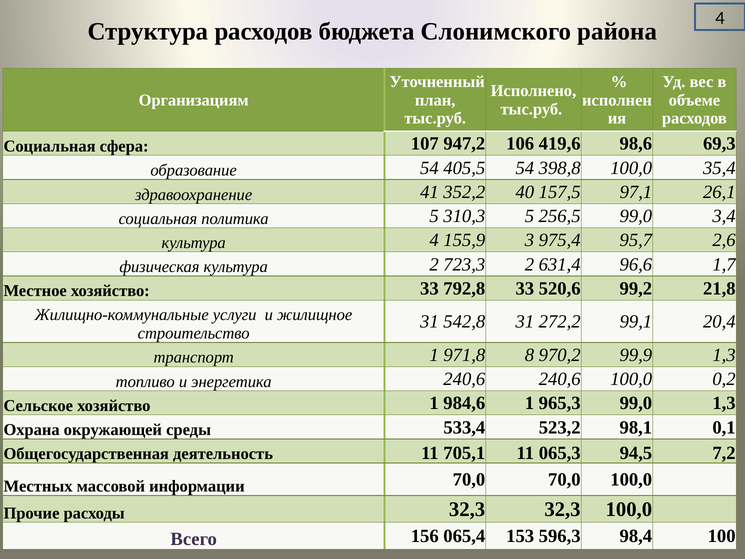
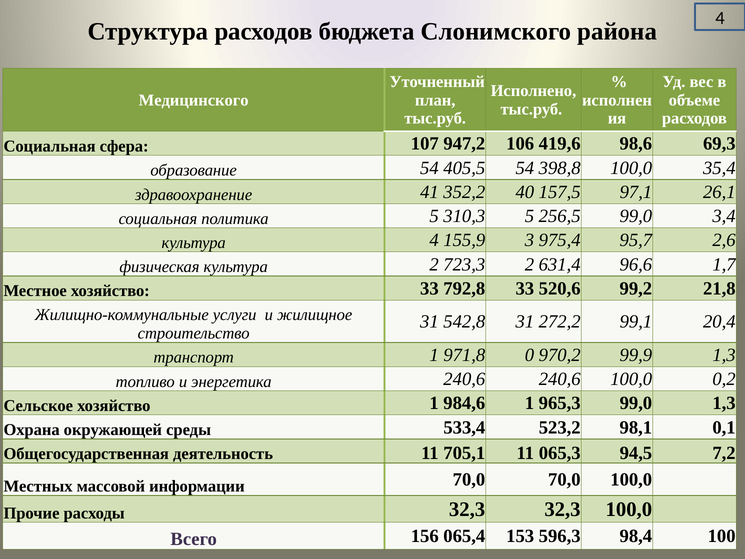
Организациям: Организациям -> Медицинского (194, 100)
8: 8 -> 0 (529, 355)
